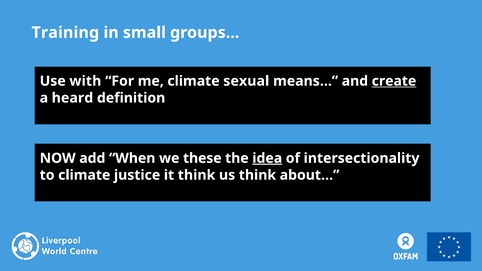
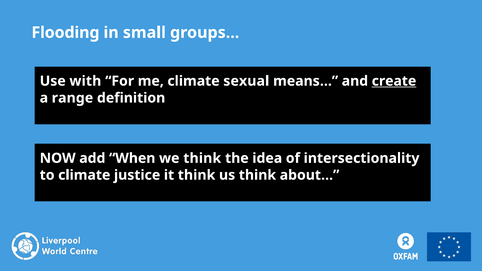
Training: Training -> Flooding (65, 33)
heard: heard -> range (72, 98)
we these: these -> think (202, 158)
idea underline: present -> none (267, 158)
